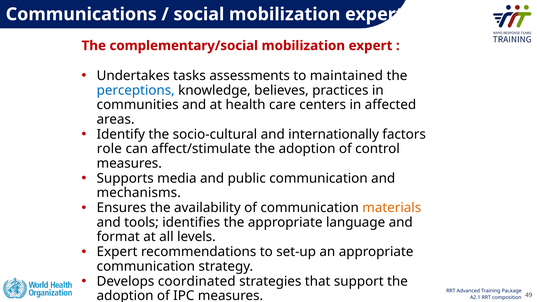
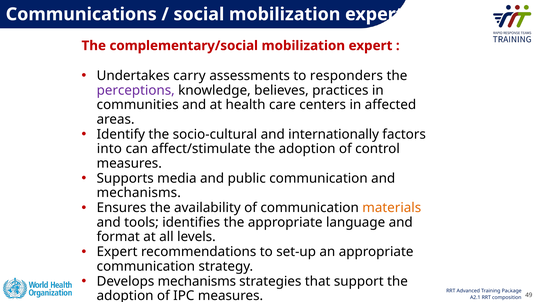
tasks: tasks -> carry (189, 76)
maintained: maintained -> responders (346, 76)
perceptions colour: blue -> purple (136, 90)
role: role -> into (109, 149)
Develops coordinated: coordinated -> mechanisms (197, 281)
